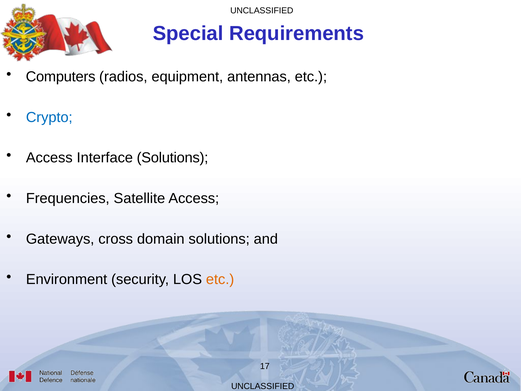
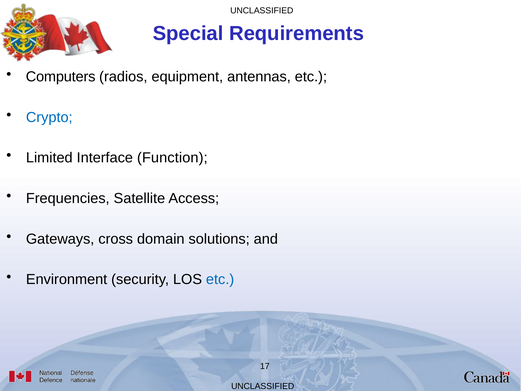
Access: Access -> Limited (49, 158)
Interface Solutions: Solutions -> Function (172, 158)
etc colour: orange -> blue (220, 279)
